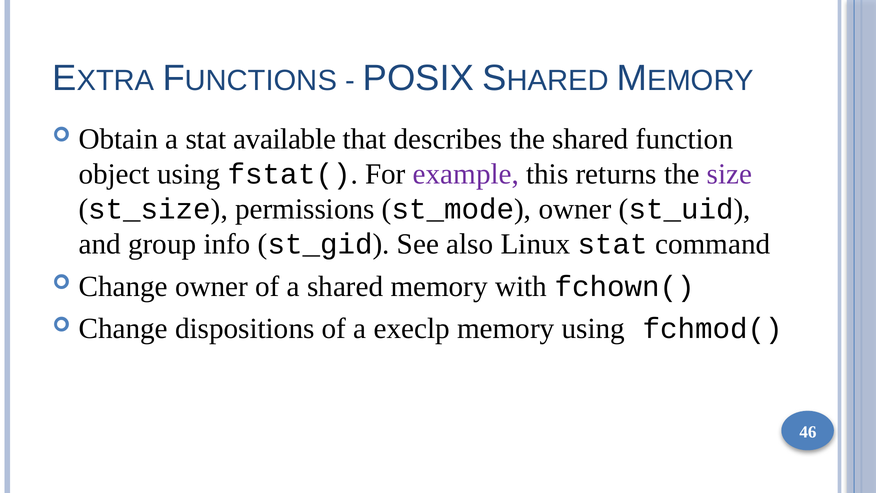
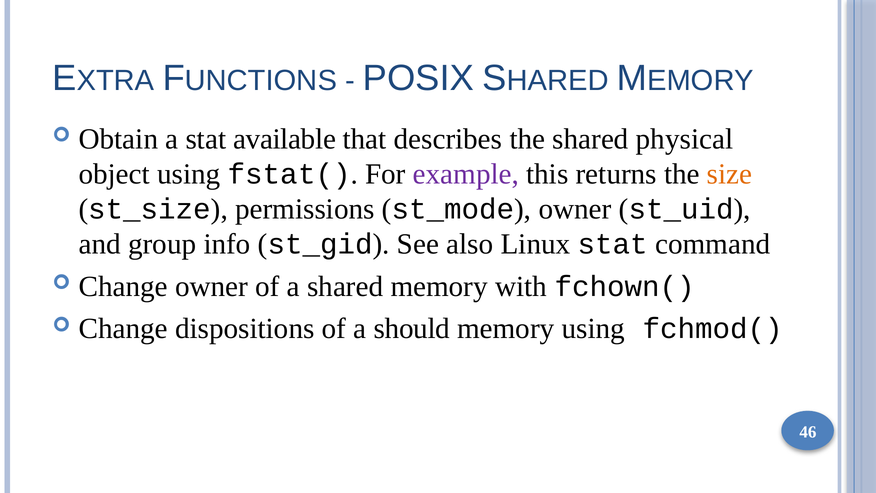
function: function -> physical (685, 139)
size colour: purple -> orange (730, 174)
execlp: execlp -> should (412, 329)
